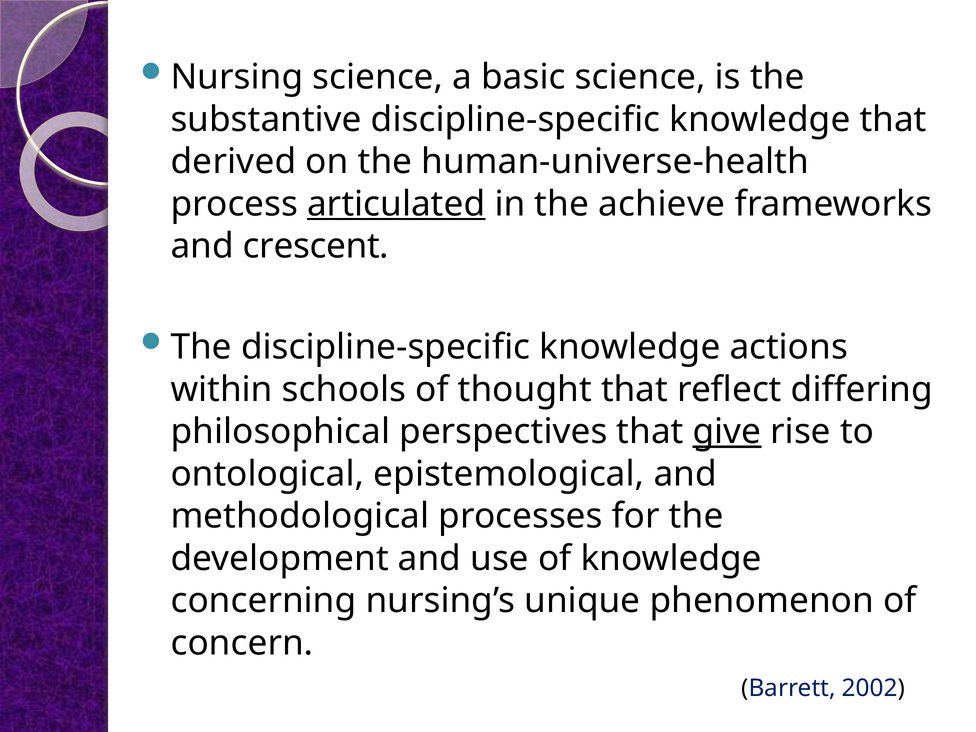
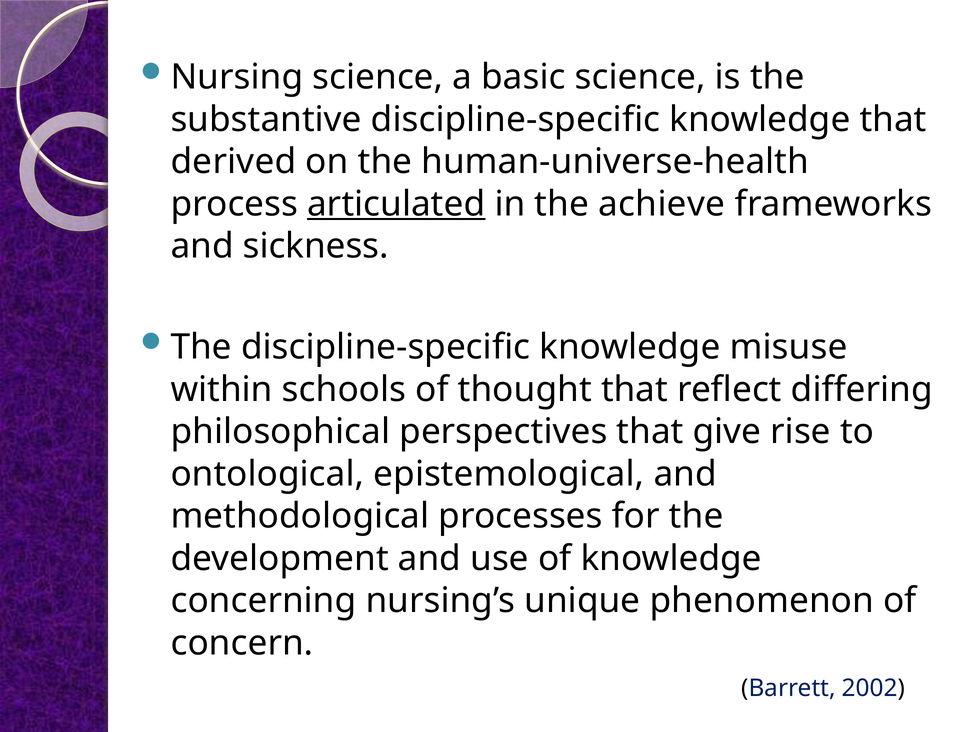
crescent: crescent -> sickness (316, 246)
actions: actions -> misuse (789, 347)
give underline: present -> none (727, 432)
